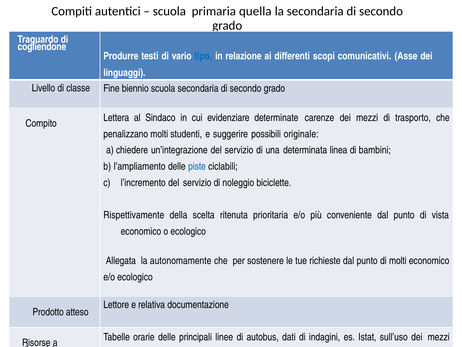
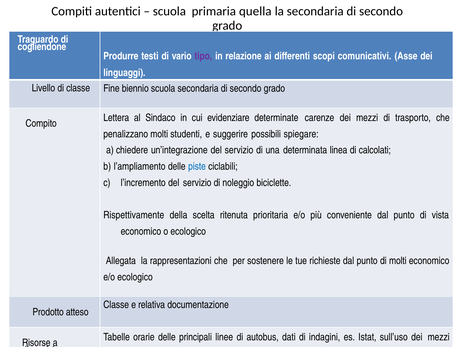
tipo colour: blue -> purple (203, 56)
originale: originale -> spiegare (301, 134)
bambini: bambini -> calcolati (375, 150)
autonomamente: autonomamente -> rappresentazioni (181, 260)
Lettore: Lettore -> Classe (116, 304)
